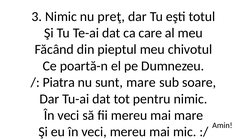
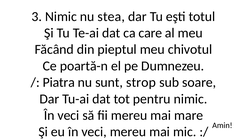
preţ: preţ -> stea (111, 17)
sunt mare: mare -> strop (141, 82)
